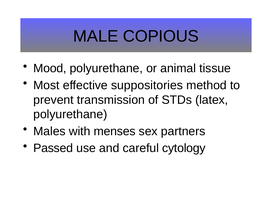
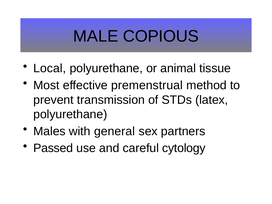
Mood: Mood -> Local (50, 68)
suppositories: suppositories -> premenstrual (147, 85)
menses: menses -> general (115, 131)
